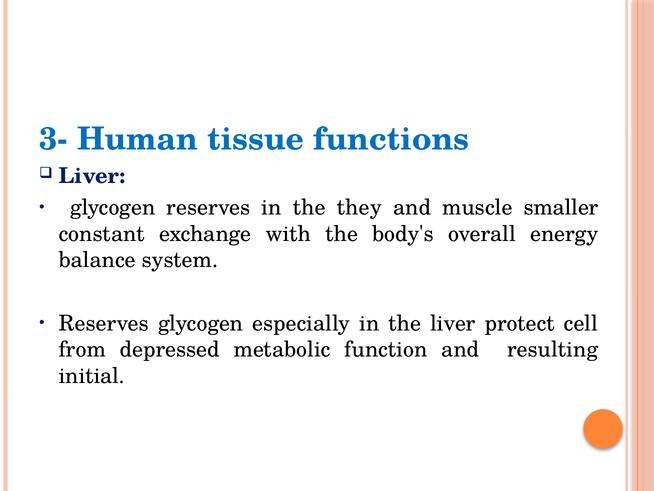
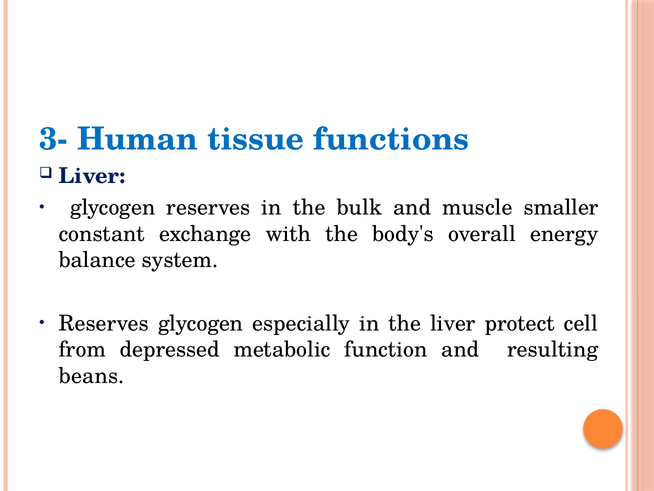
they: they -> bulk (359, 208)
initial: initial -> beans (92, 375)
